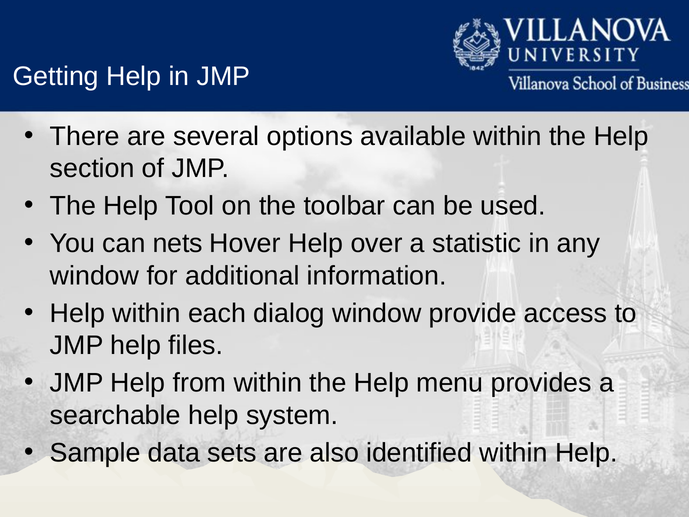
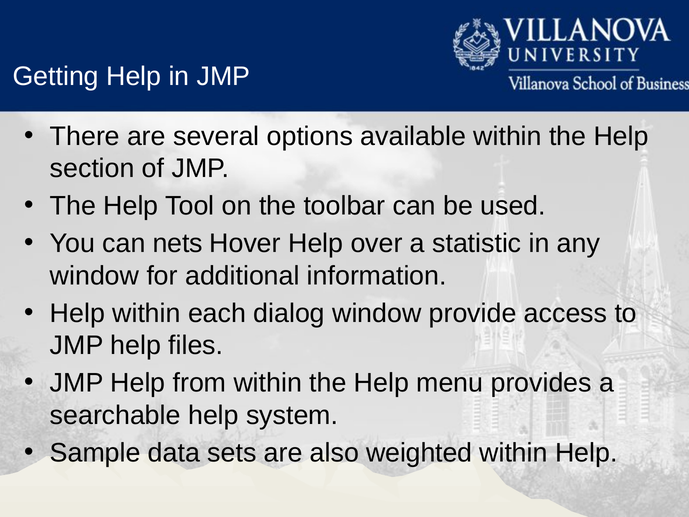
identified: identified -> weighted (419, 453)
